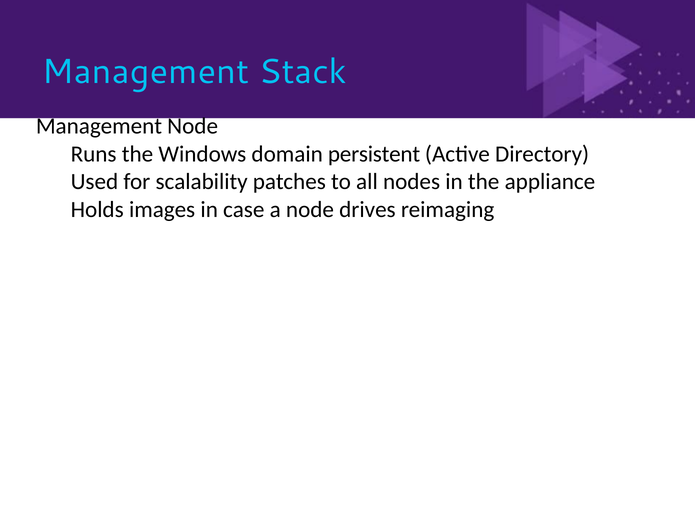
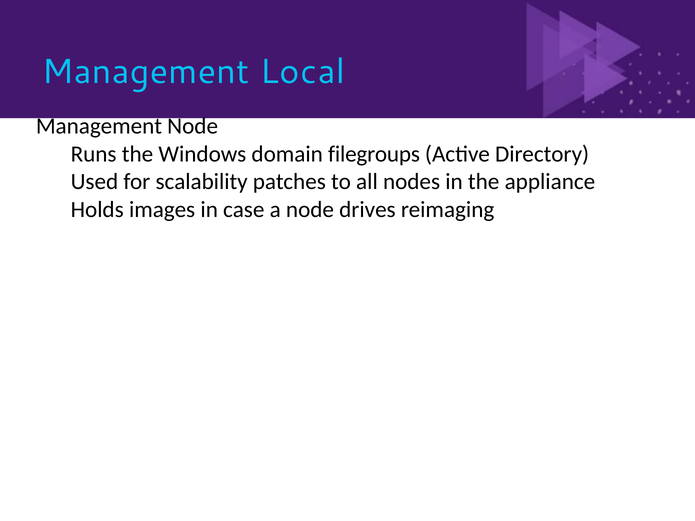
Stack: Stack -> Local (303, 72)
persistent: persistent -> filegroups (374, 154)
